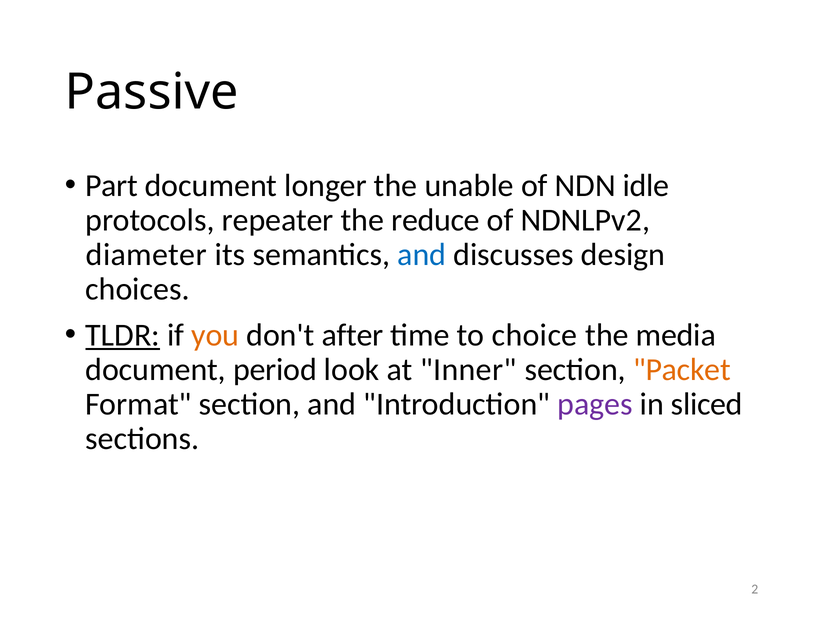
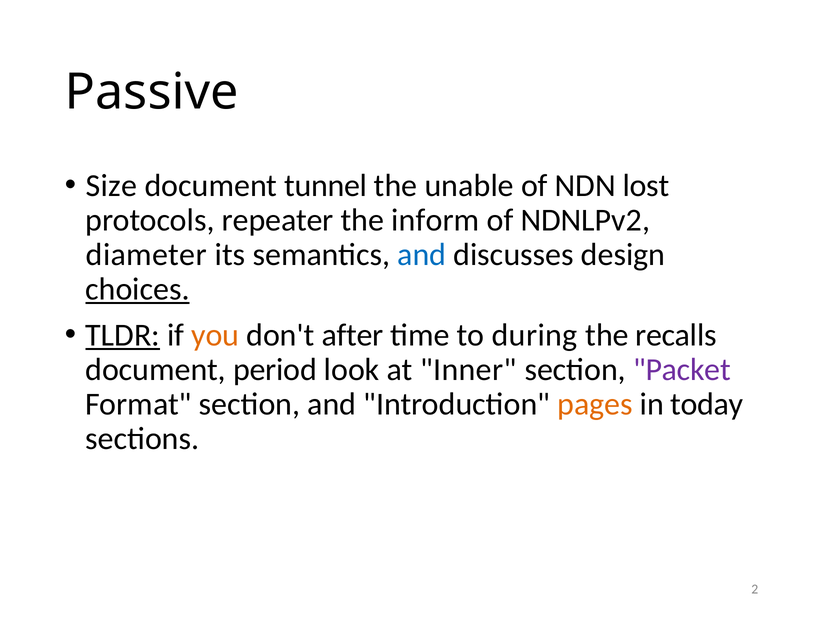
Part: Part -> Size (111, 186)
longer: longer -> tunnel (326, 186)
idle: idle -> lost (646, 186)
reduce: reduce -> inform (435, 220)
choices underline: none -> present (138, 289)
choice: choice -> during (535, 335)
media: media -> recalls (676, 335)
Packet colour: orange -> purple (682, 370)
pages colour: purple -> orange (595, 404)
sliced: sliced -> today (707, 404)
